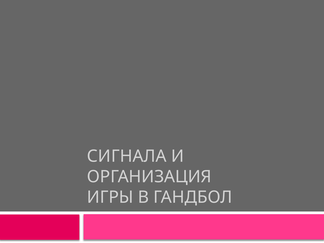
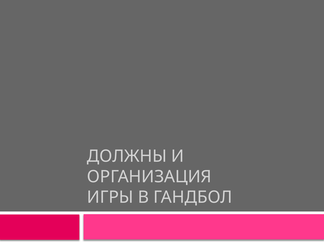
СИГНАЛА: СИГНАЛА -> ДОЛЖНЫ (127, 156)
